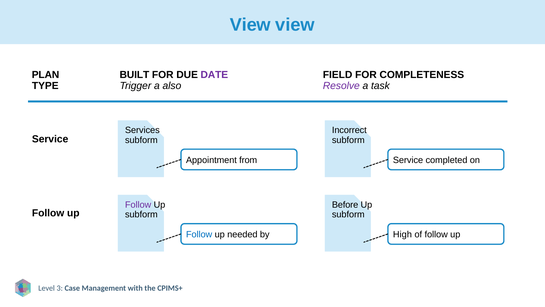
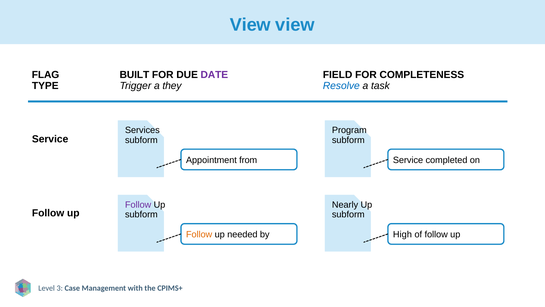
PLAN: PLAN -> FLAG (46, 75)
also: also -> they (172, 86)
Resolve colour: purple -> blue (341, 86)
Incorrect: Incorrect -> Program (349, 130)
Before: Before -> Nearly (345, 204)
Follow colour: blue -> orange (199, 234)
